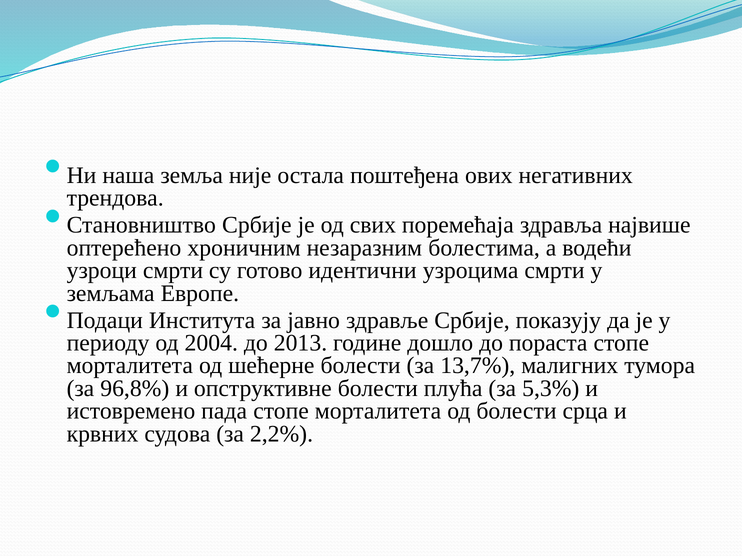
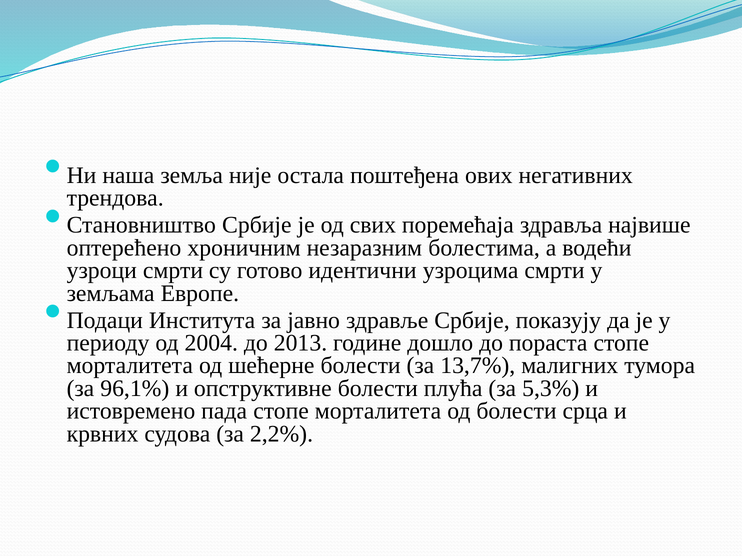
96,8%: 96,8% -> 96,1% (135, 389)
